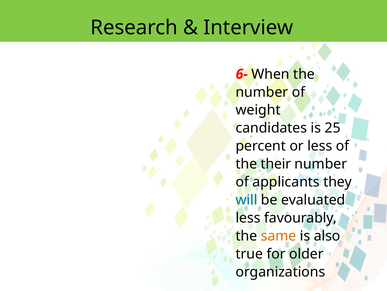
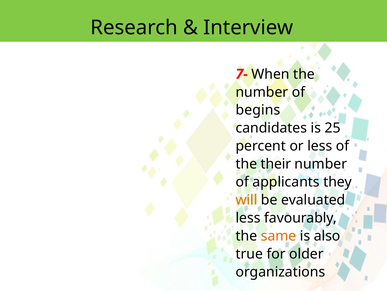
6-: 6- -> 7- (242, 74)
weight: weight -> begins (258, 110)
will colour: blue -> orange (247, 199)
